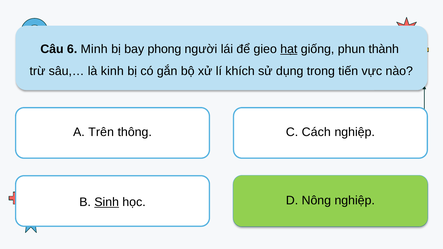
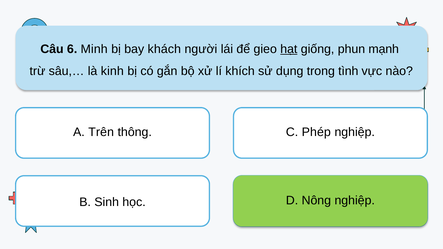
phong: phong -> khách (164, 49)
thành: thành -> mạnh (384, 49)
tiến: tiến -> tình (348, 71)
Cách: Cách -> Phép (316, 132)
Sinh underline: present -> none (107, 202)
